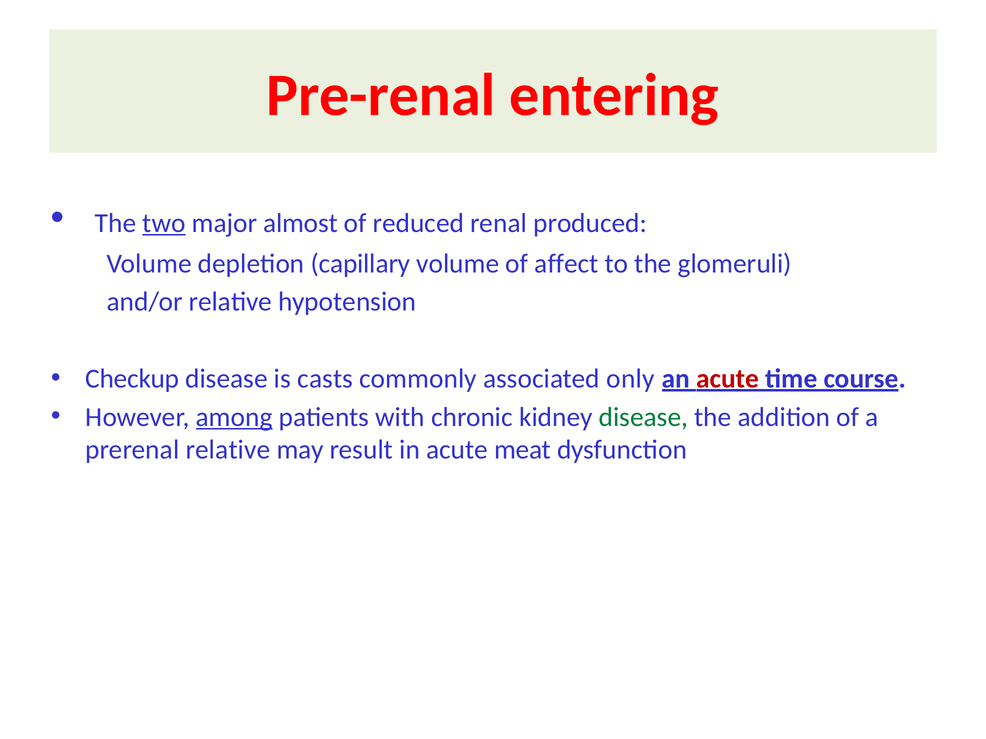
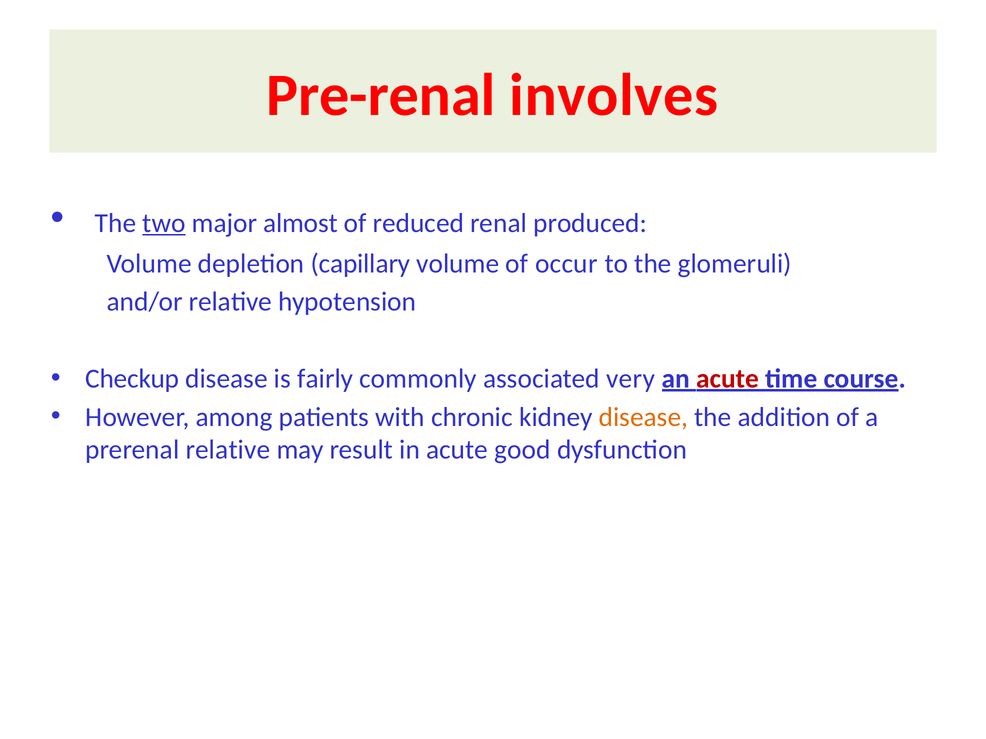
entering: entering -> involves (614, 95)
affect: affect -> occur (566, 264)
casts: casts -> fairly (325, 379)
only: only -> very (631, 379)
among underline: present -> none (234, 417)
disease colour: green -> orange (643, 417)
meat: meat -> good (522, 450)
